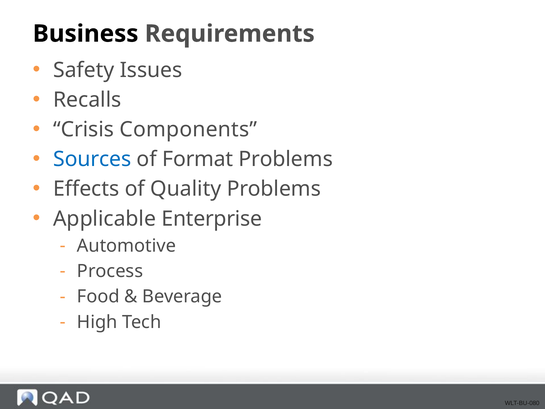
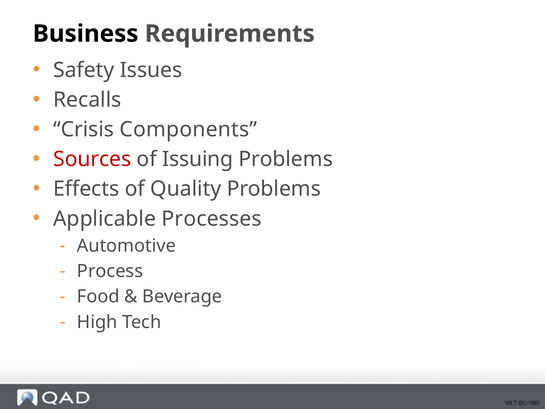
Sources colour: blue -> red (92, 159)
Format: Format -> Issuing (198, 159)
Enterprise: Enterprise -> Processes (212, 219)
